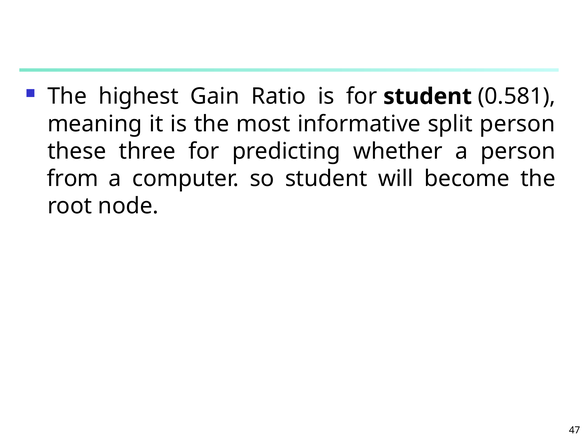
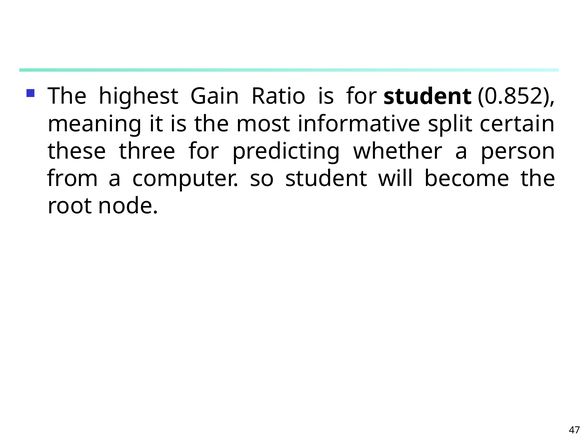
0.581: 0.581 -> 0.852 (517, 96)
split person: person -> certain (517, 124)
